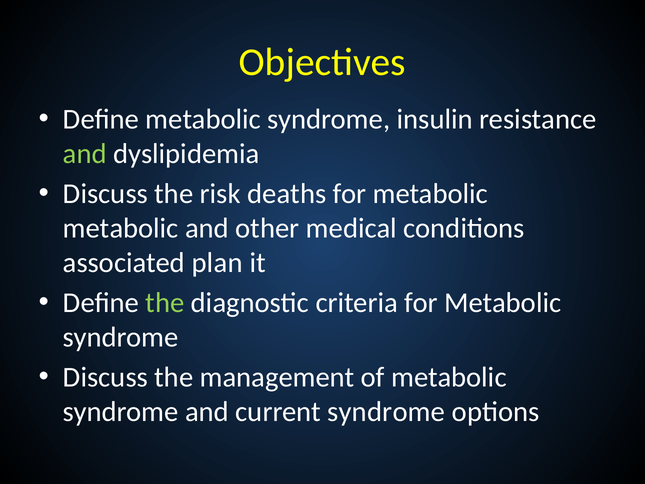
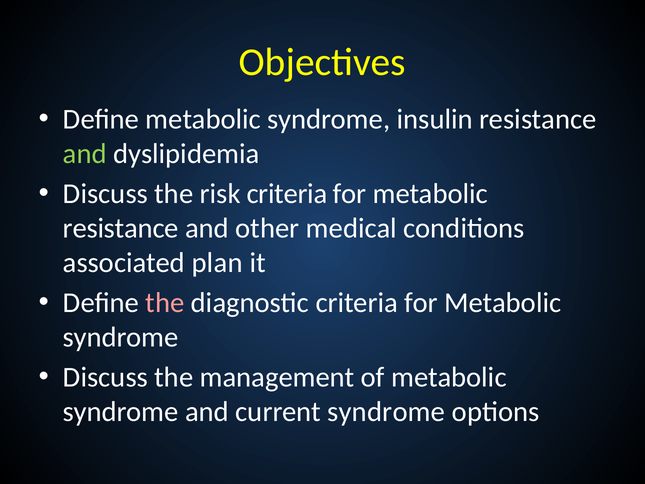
risk deaths: deaths -> criteria (287, 194)
metabolic: metabolic -> resistance (121, 228)
the colour: light green -> pink (165, 303)
